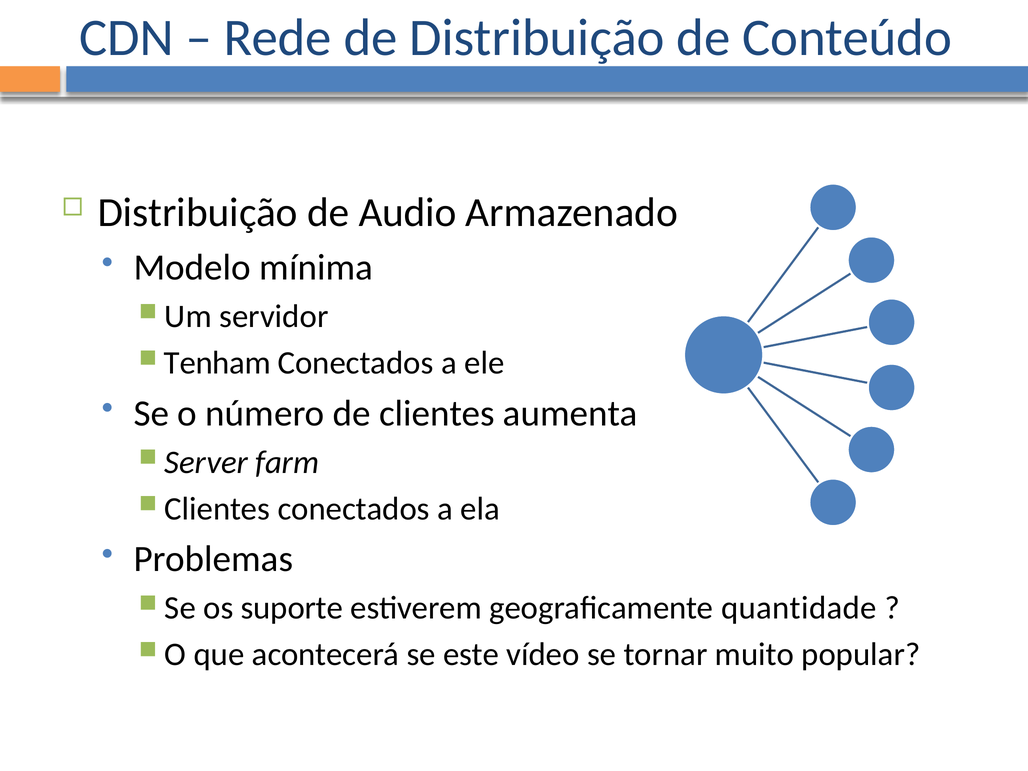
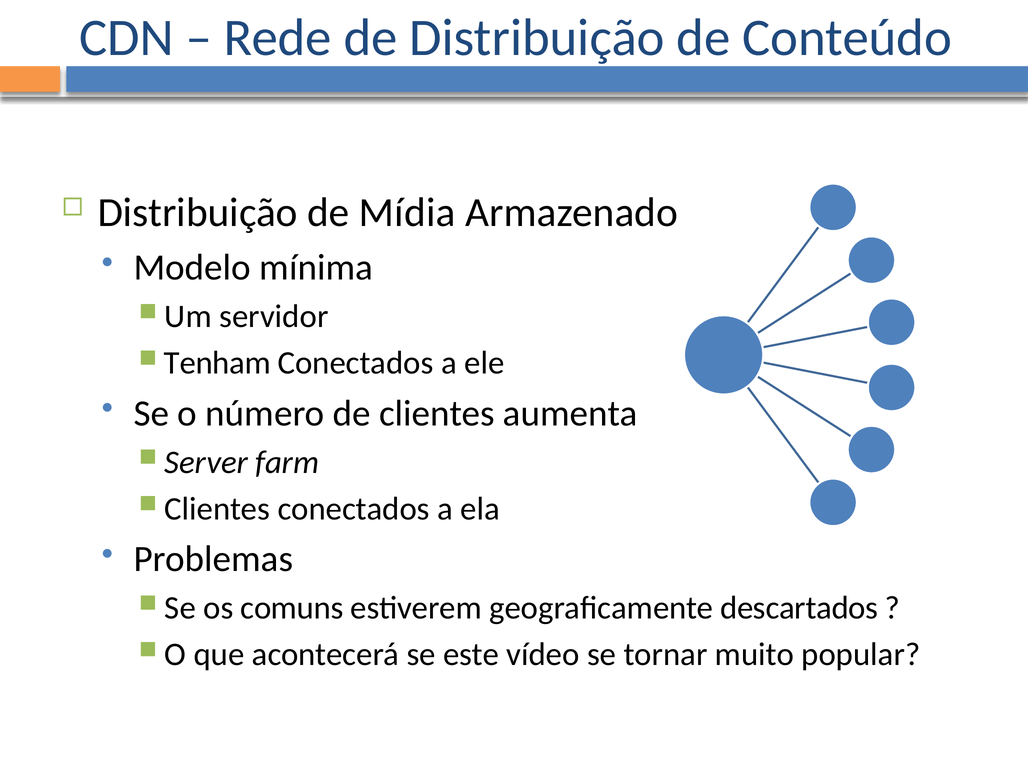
Audio: Audio -> Mídia (407, 213)
suporte: suporte -> comuns (292, 608)
quantidade: quantidade -> descartados (799, 608)
